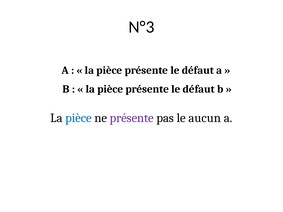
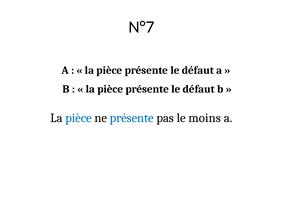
N°3: N°3 -> N°7 (141, 27)
présente colour: purple -> blue (132, 118)
aucun: aucun -> moins (205, 118)
